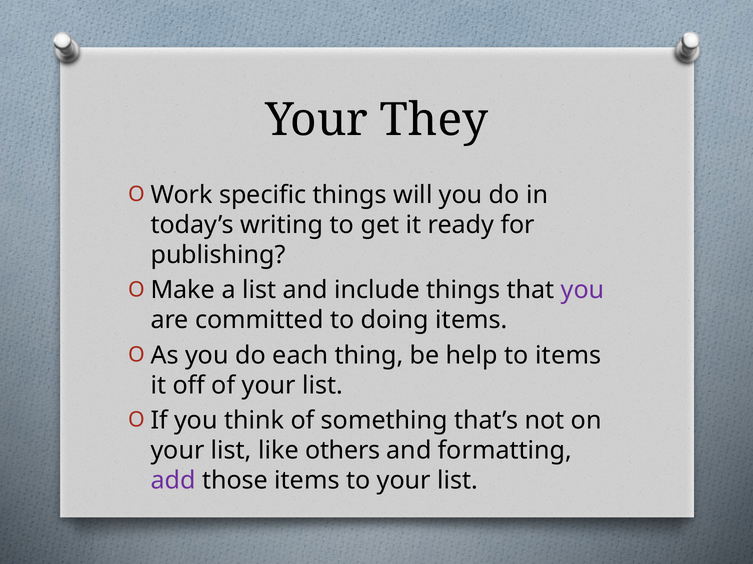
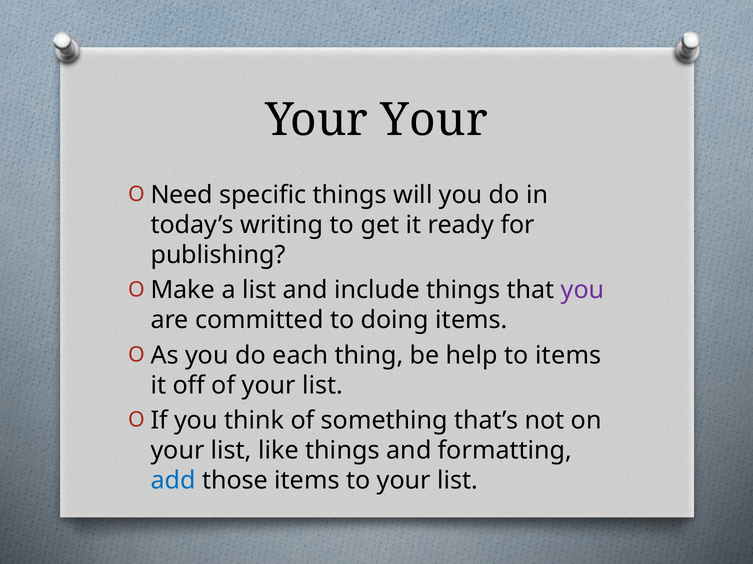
Your They: They -> Your (434, 120)
Work: Work -> Need (182, 195)
like others: others -> things (342, 451)
add colour: purple -> blue (173, 481)
